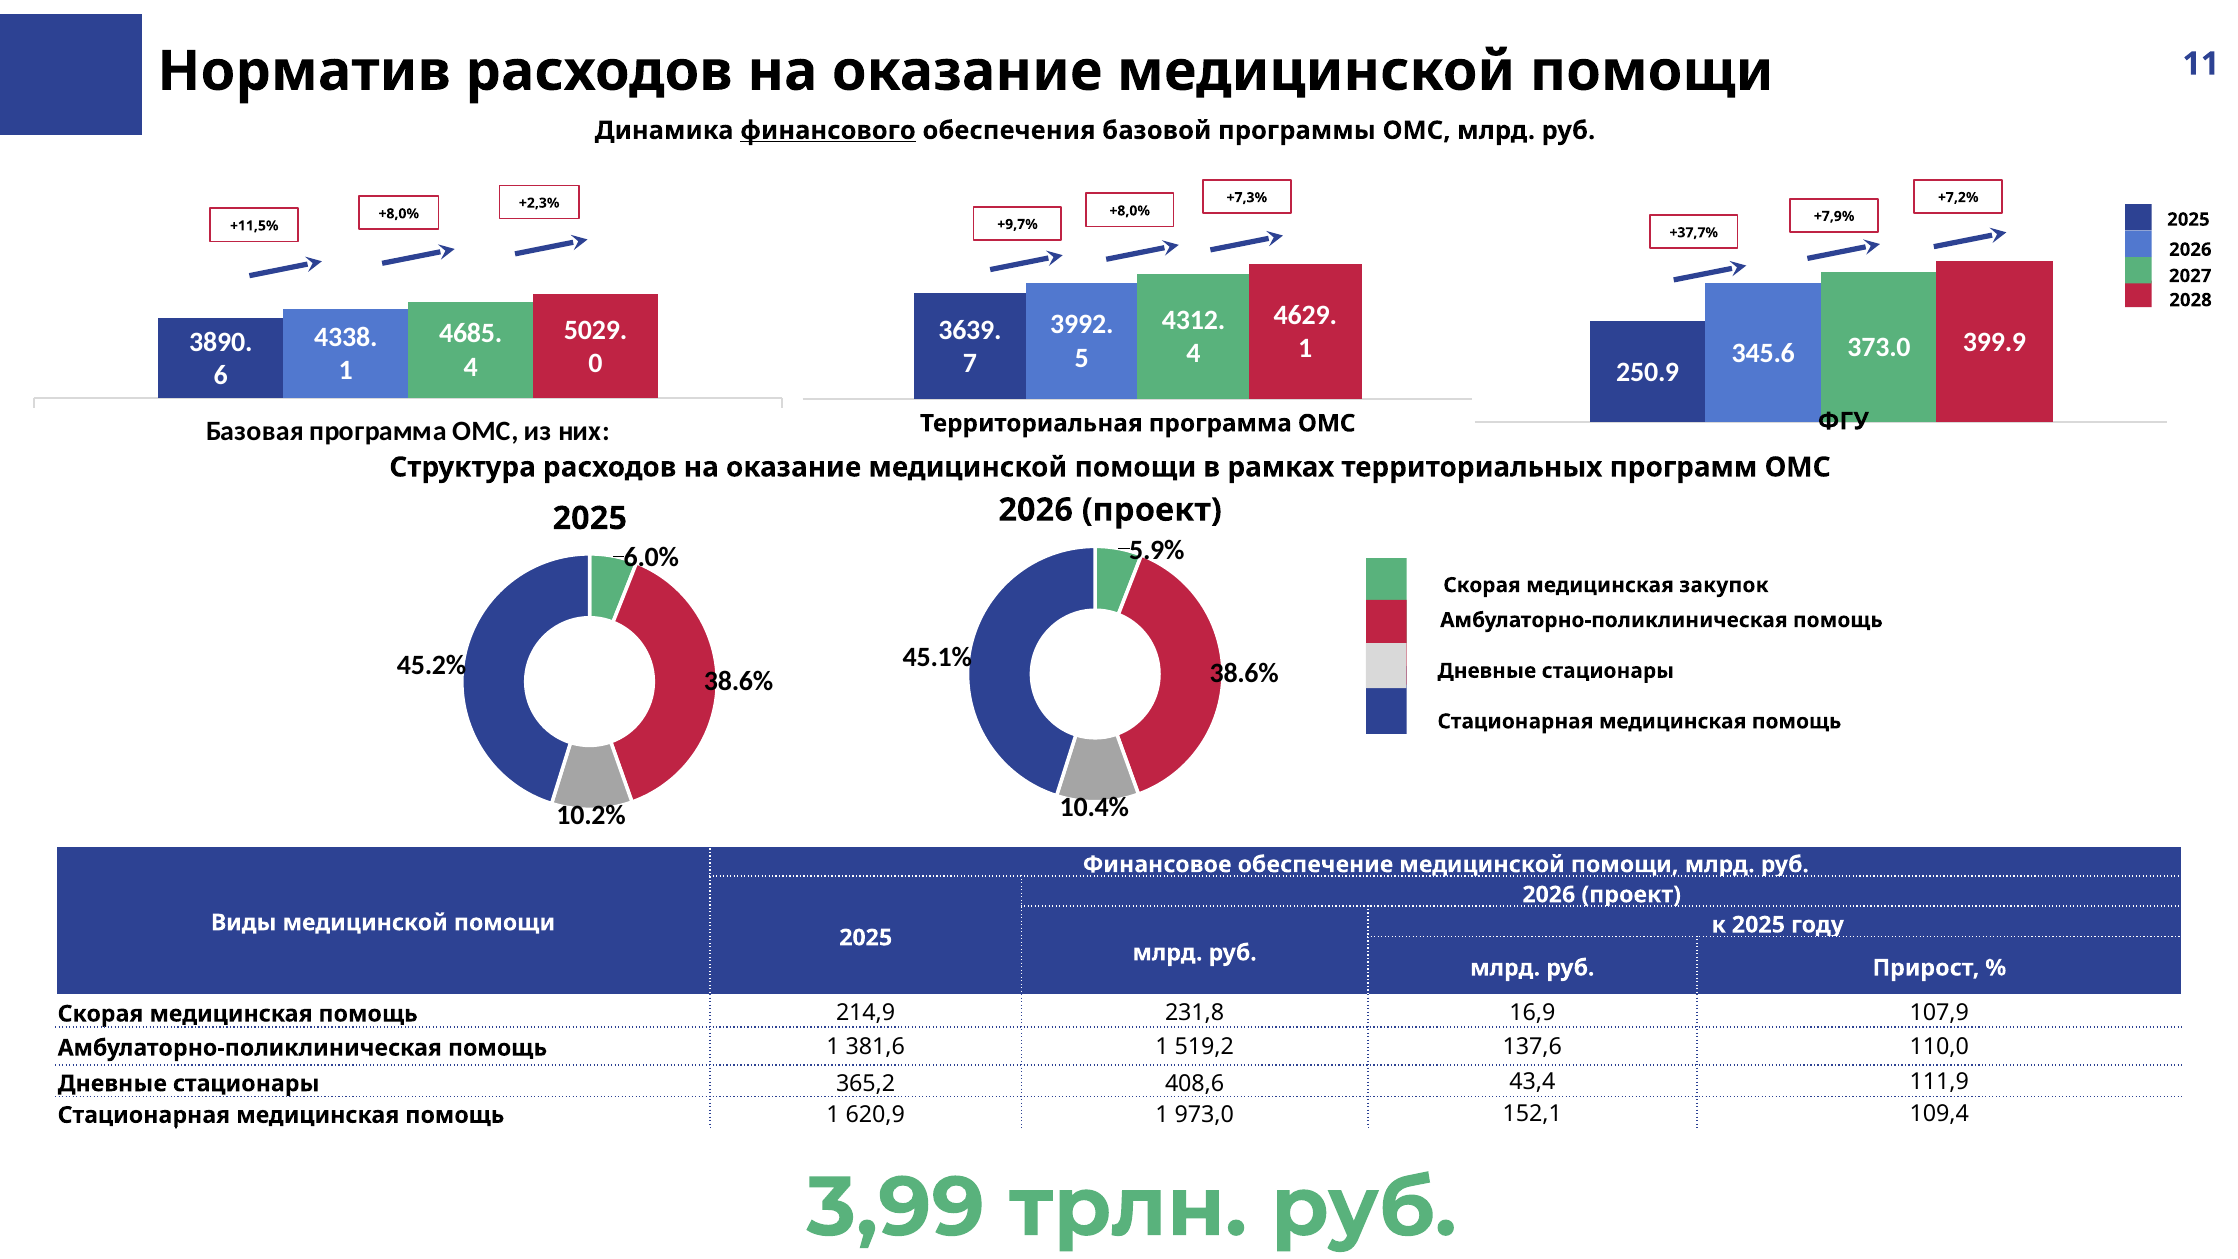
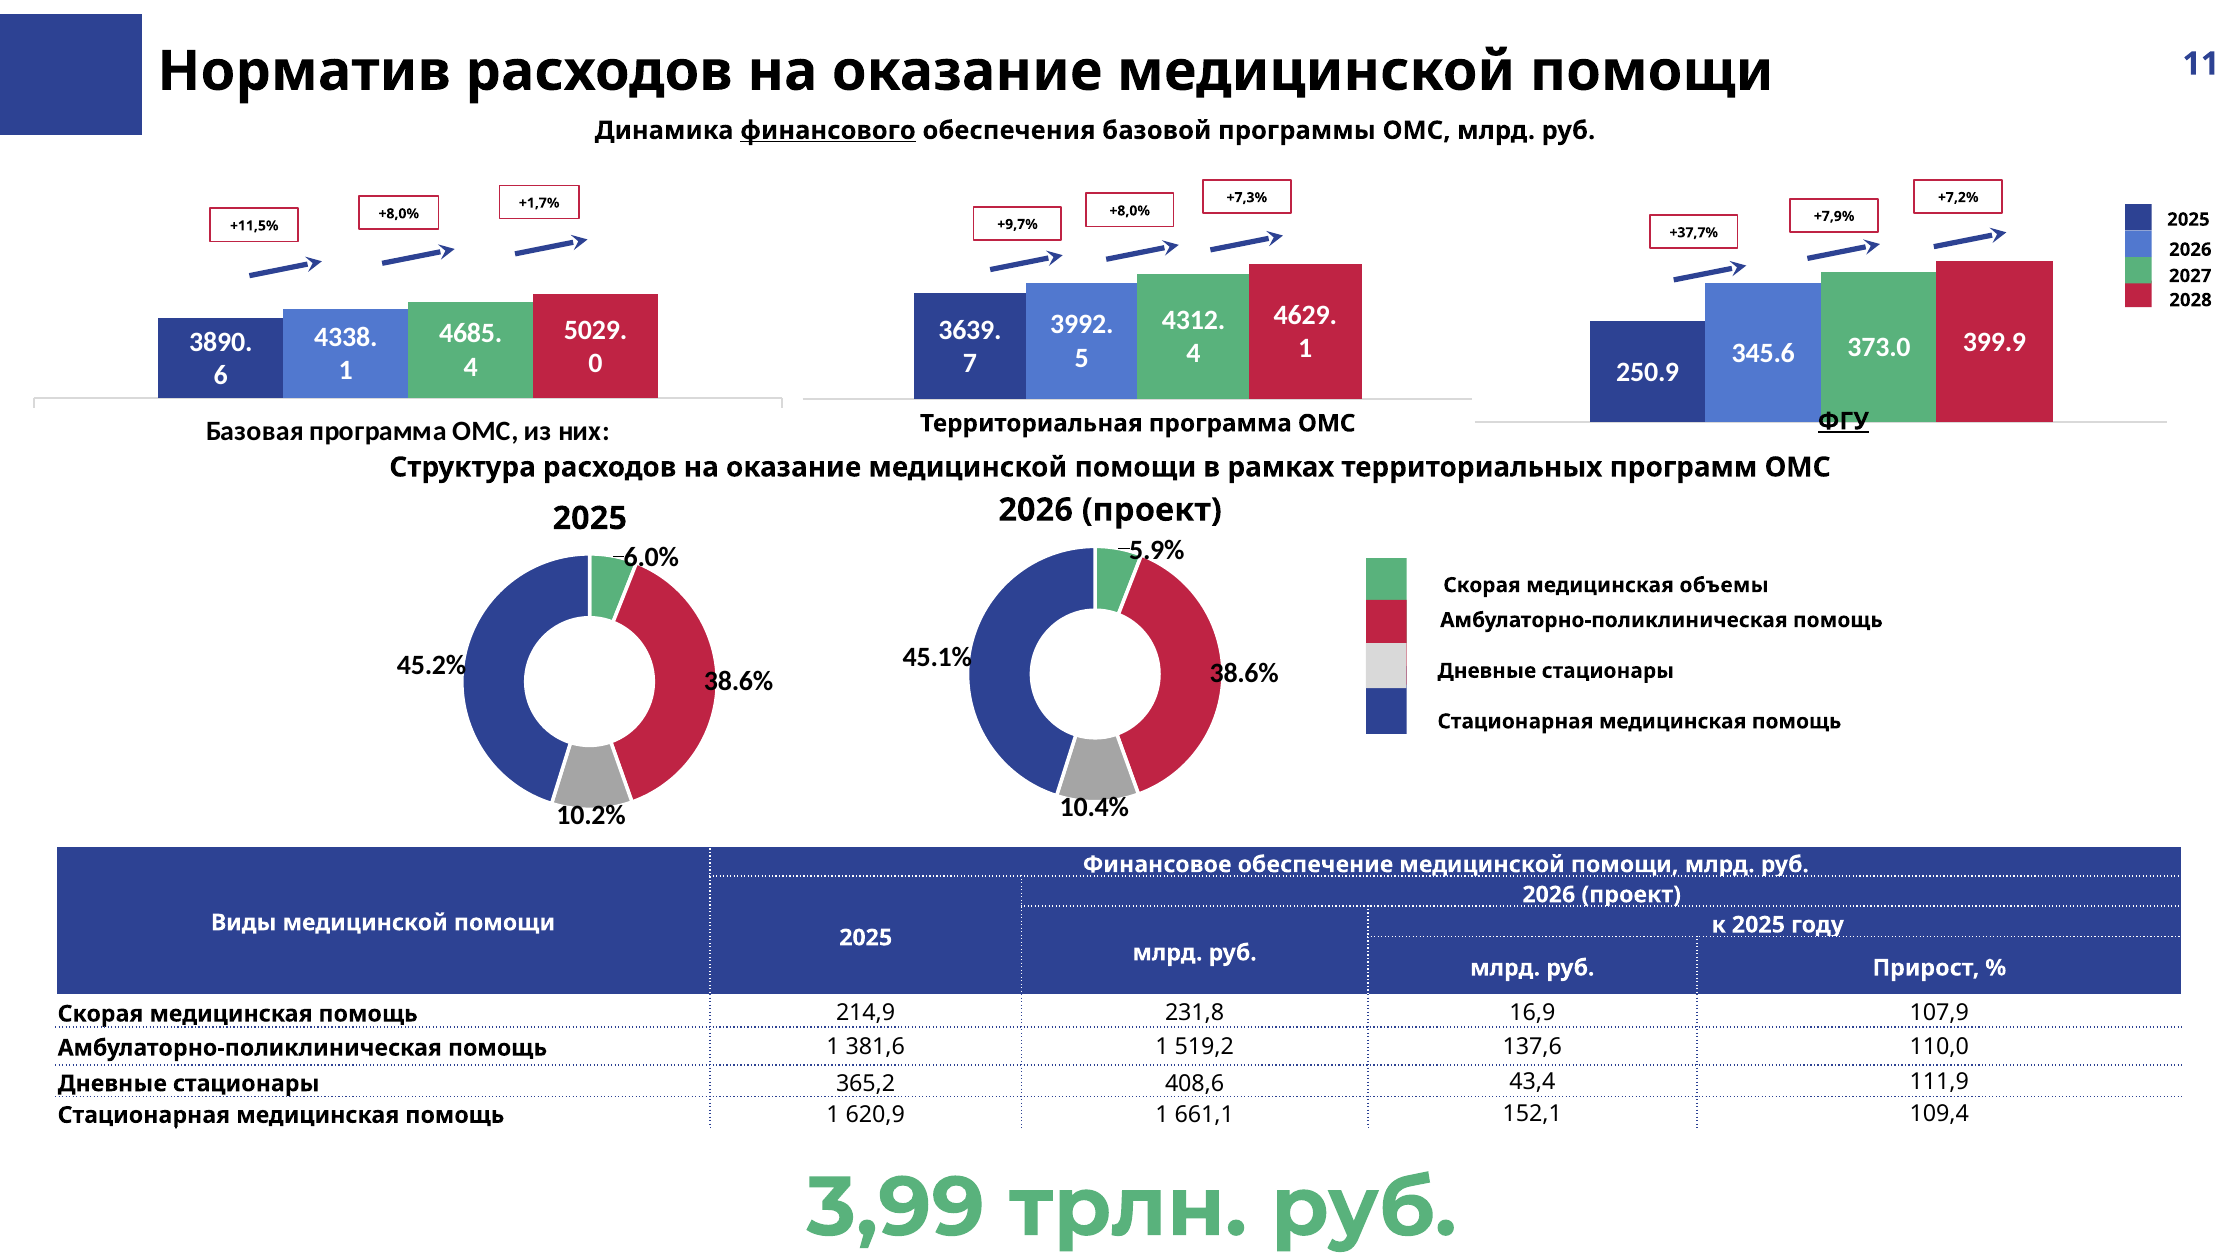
+2,3%: +2,3% -> +1,7% (539, 203)
ФГУ underline: none -> present (1843, 421)
закупок: закупок -> объемы (1724, 585)
973,0: 973,0 -> 661,1 (1204, 1115)
